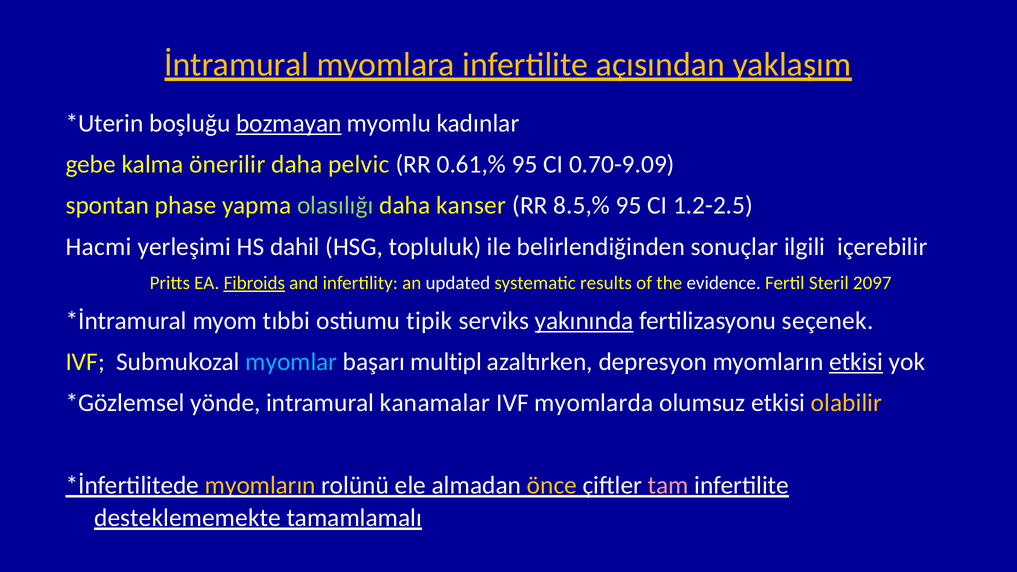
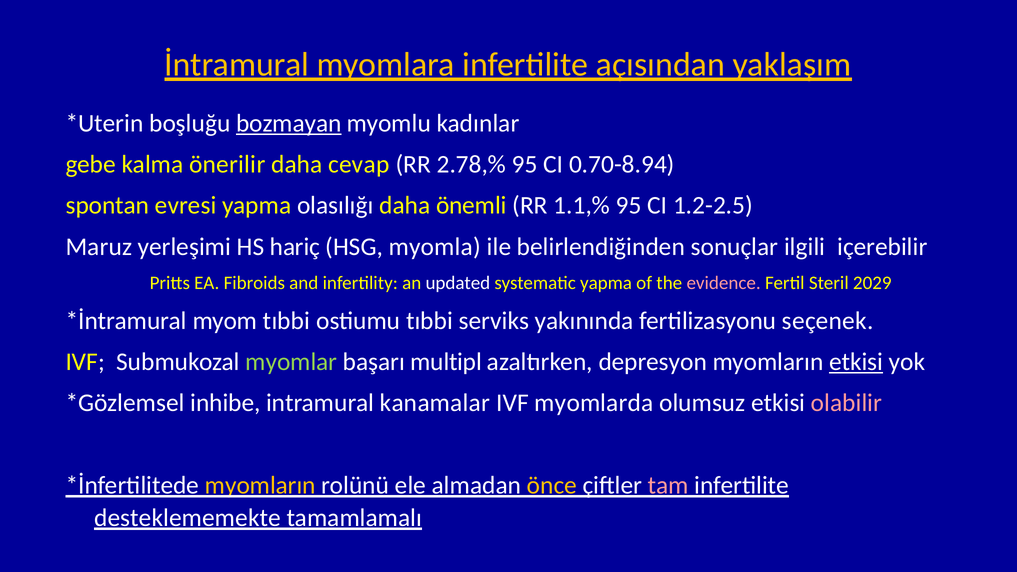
pelvic: pelvic -> cevap (359, 165)
0.61,%: 0.61,% -> 2.78,% (471, 165)
0.70-9.09: 0.70-9.09 -> 0.70-8.94 (622, 165)
phase: phase -> evresi (186, 206)
olasılığı colour: light green -> white (335, 206)
kanser: kanser -> önemli (471, 206)
8.5,%: 8.5,% -> 1.1,% (582, 206)
Hacmi: Hacmi -> Maruz (99, 247)
dahil: dahil -> hariç (295, 247)
topluluk: topluluk -> myomla (435, 247)
Fibroids underline: present -> none (254, 283)
systematic results: results -> yapma (606, 283)
evidence colour: white -> pink (724, 283)
2097: 2097 -> 2029 (872, 283)
ostiumu tipik: tipik -> tıbbi (430, 321)
yakınında underline: present -> none (584, 321)
myomlar colour: light blue -> light green (291, 362)
yönde: yönde -> inhibe (225, 403)
olabilir colour: yellow -> pink (846, 403)
